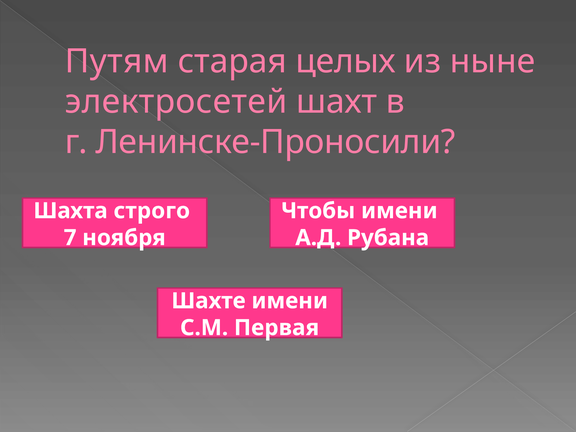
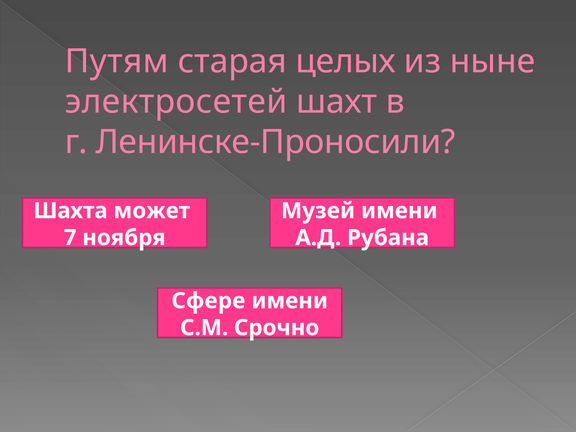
строго: строго -> может (152, 211)
Чтобы: Чтобы -> Музей (318, 211)
Шахте: Шахте -> Сфере (208, 301)
Первая: Первая -> Срочно (277, 328)
